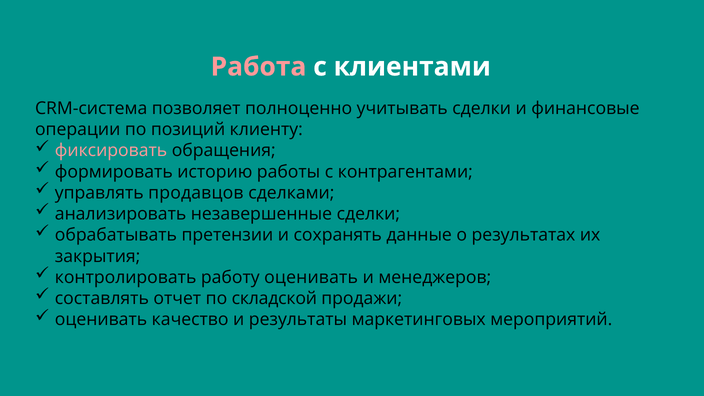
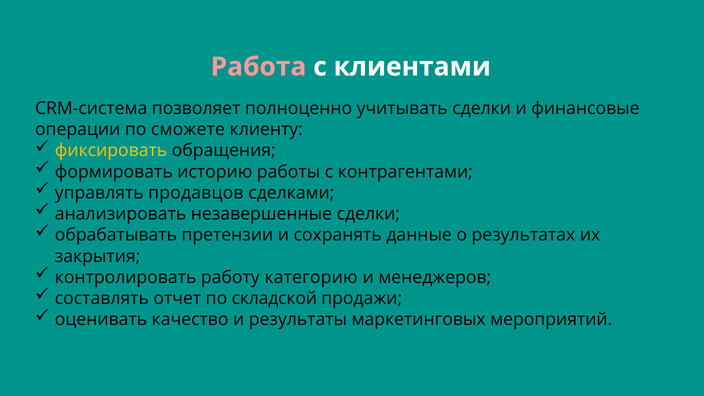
позиций: позиций -> сможете (188, 130)
фиксировать colour: pink -> yellow (111, 151)
работу оценивать: оценивать -> категорию (311, 277)
